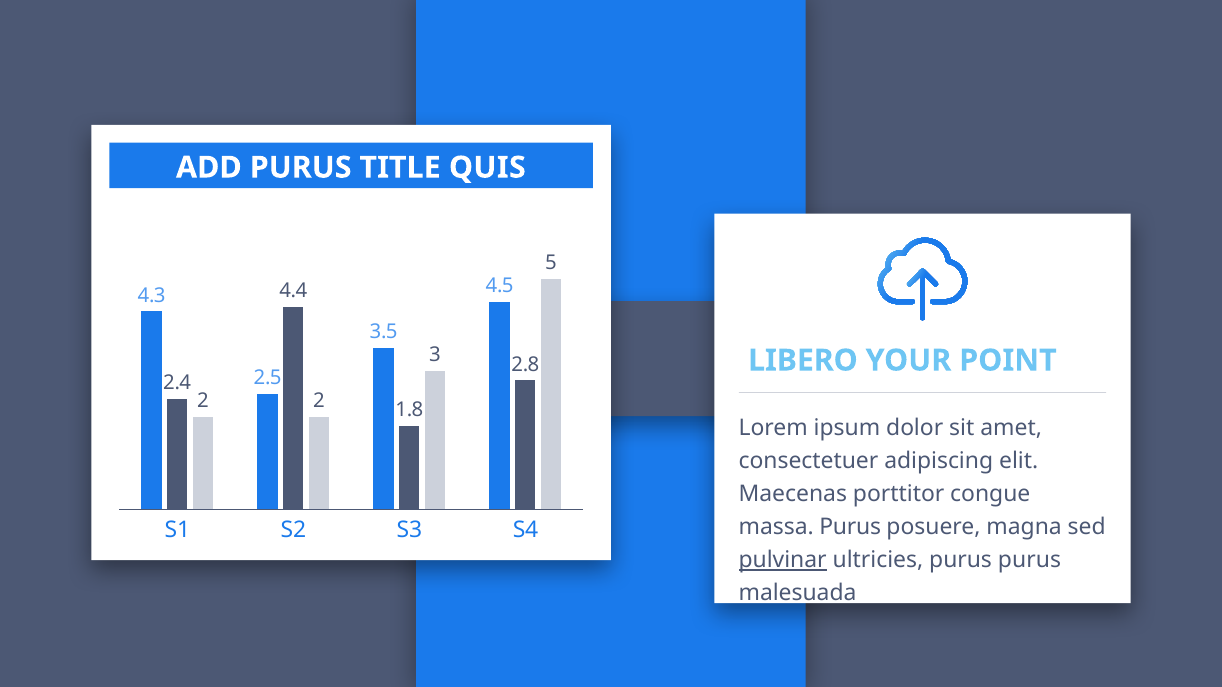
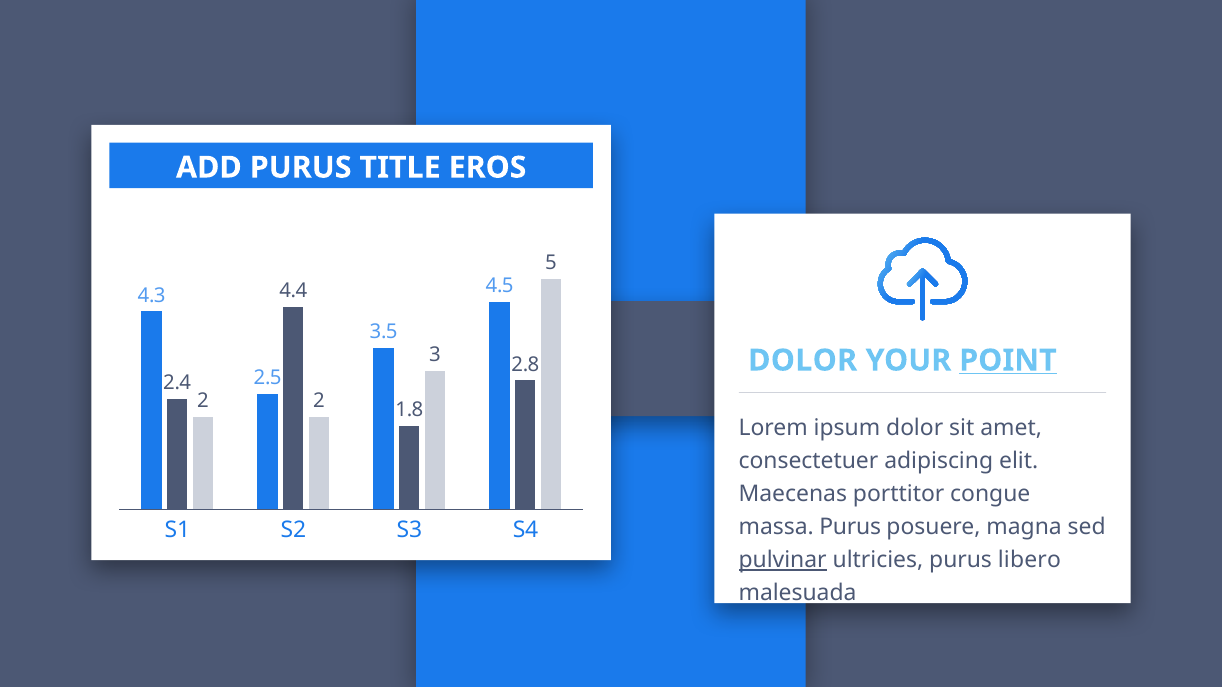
QUIS: QUIS -> EROS (488, 168)
LIBERO: LIBERO -> DOLOR (803, 361)
POINT underline: none -> present (1008, 361)
purus purus: purus -> libero (1029, 561)
